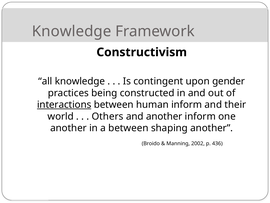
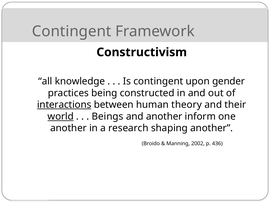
Knowledge: Knowledge -> Contingent (72, 31)
human inform: inform -> theory (187, 104)
world underline: none -> present (61, 116)
Others: Others -> Beings (108, 116)
a between: between -> research (128, 128)
